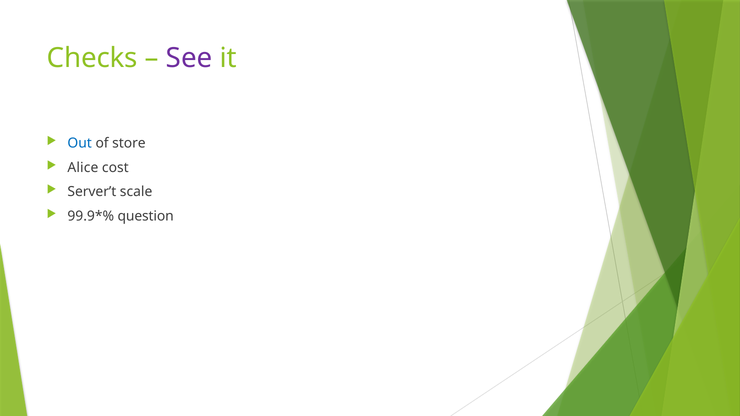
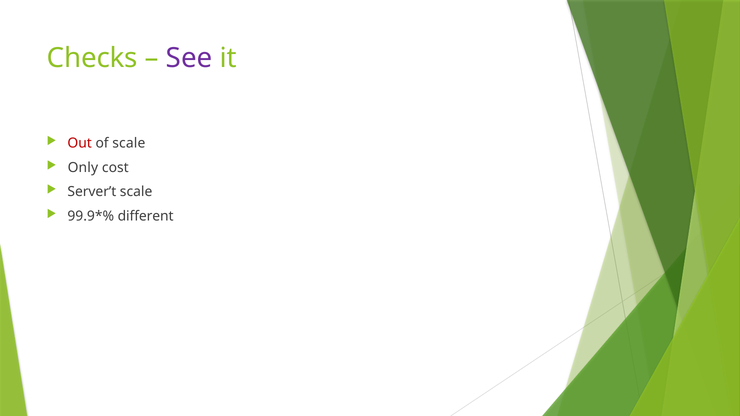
Out colour: blue -> red (80, 143)
of store: store -> scale (129, 143)
Alice: Alice -> Only (83, 168)
question: question -> different (146, 216)
